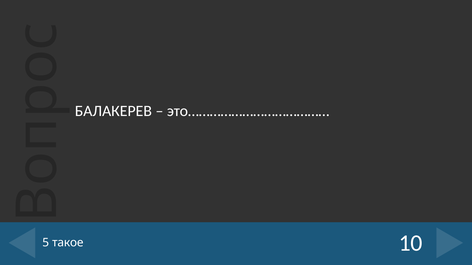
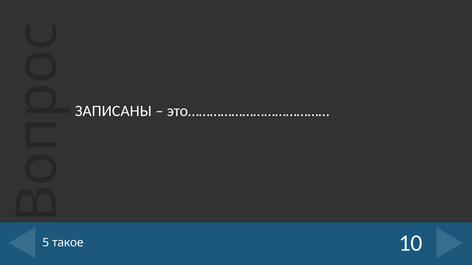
БАЛАКЕРЕВ: БАЛАКЕРЕВ -> ЗАПИСАНЫ (113, 111)
